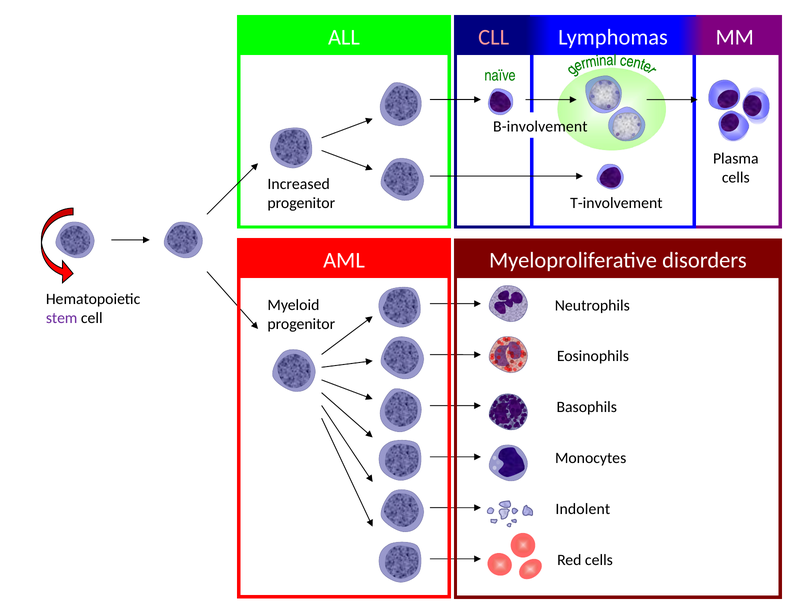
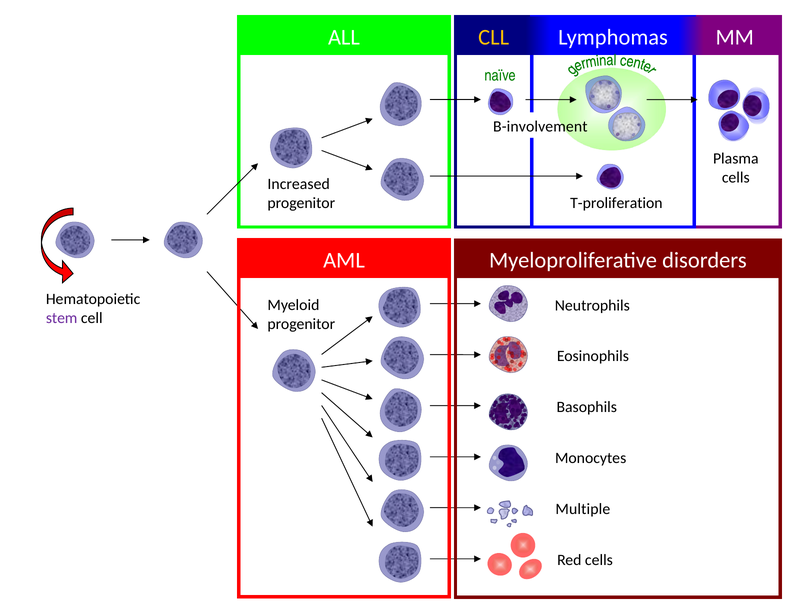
CLL colour: pink -> yellow (494, 37)
T-involvement: T-involvement -> T-proliferation (616, 203)
Indolent: Indolent -> Multiple (583, 509)
